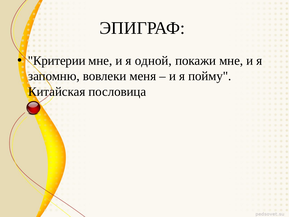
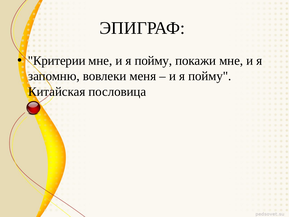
мне и я одной: одной -> пойму (153, 61)
